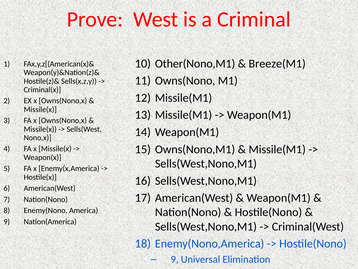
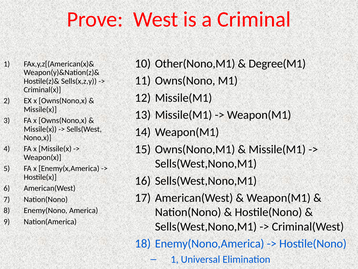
Breeze(M1: Breeze(M1 -> Degree(M1 (277, 63)
9: 9 -> 1 (175, 259)
